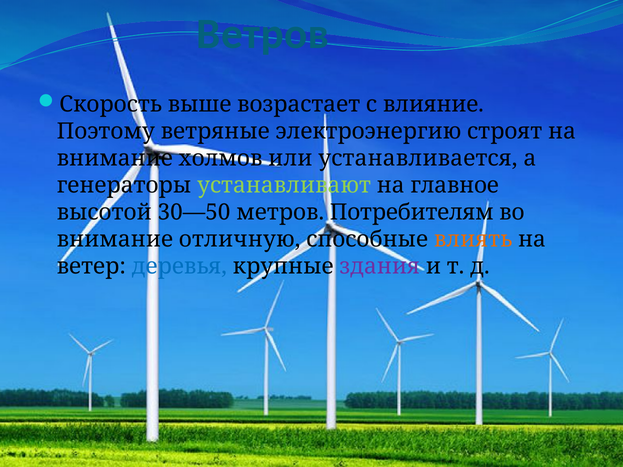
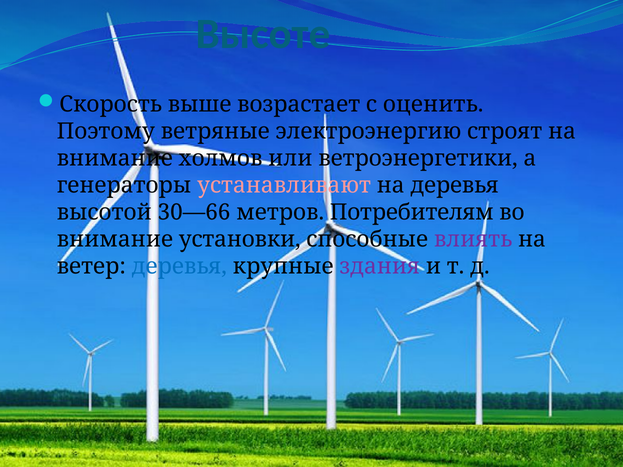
Ветров: Ветров -> Высоте (263, 34)
влияние: влияние -> оценить (433, 105)
устанавливается: устанавливается -> ветроэнергетики (418, 159)
устанавливают colour: light green -> pink (284, 186)
на главное: главное -> деревья (455, 186)
30—50: 30—50 -> 30—66 (194, 212)
отличную: отличную -> установки (240, 239)
влиять colour: orange -> purple (473, 239)
